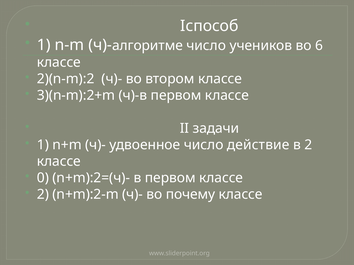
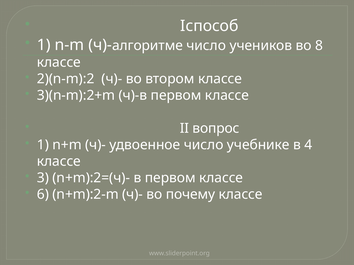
6: 6 -> 8 (319, 46)
задачи: задачи -> вопрос (216, 129)
действие: действие -> учебнике (258, 145)
в 2: 2 -> 4 (308, 145)
0: 0 -> 3 (43, 178)
2: 2 -> 6 (43, 195)
